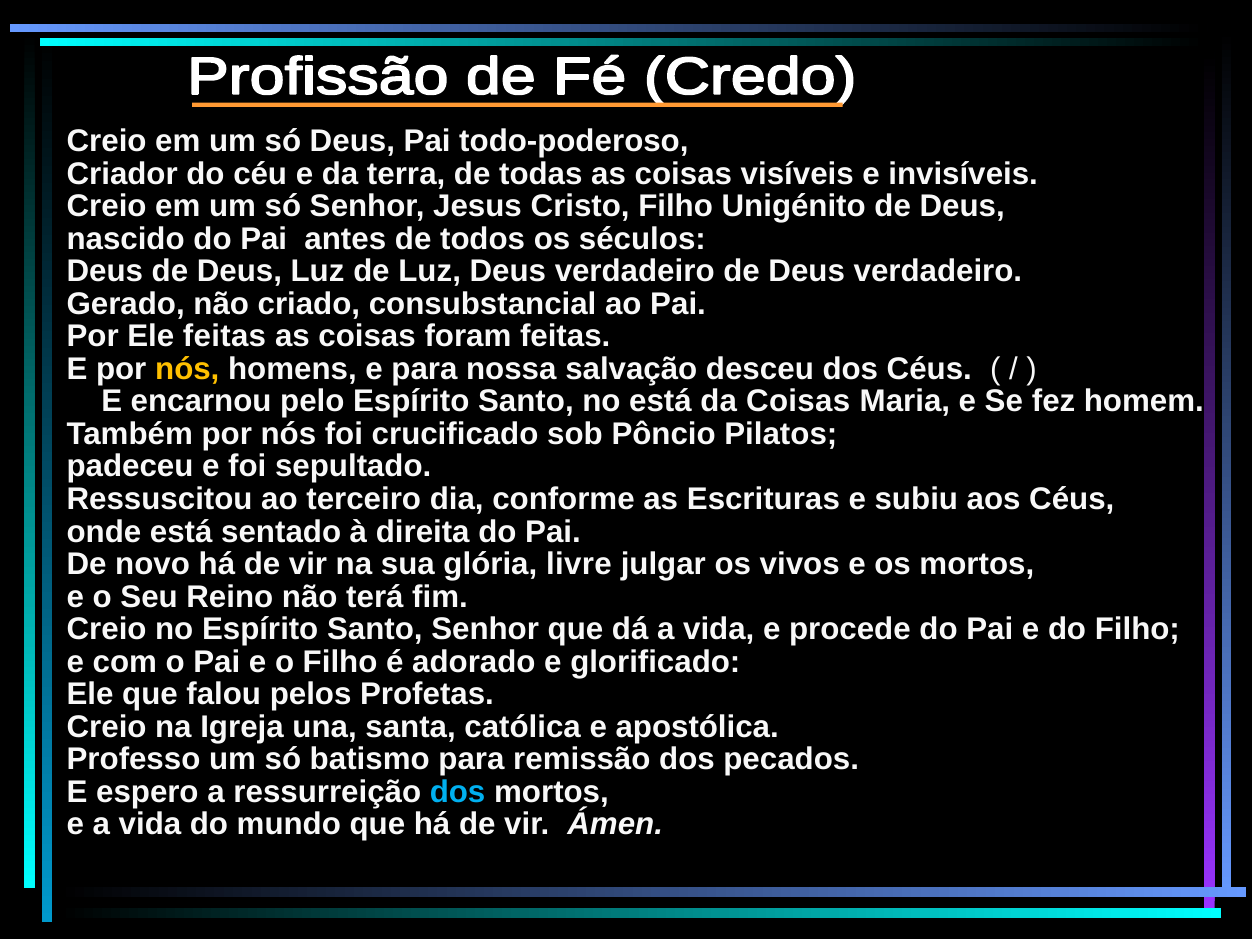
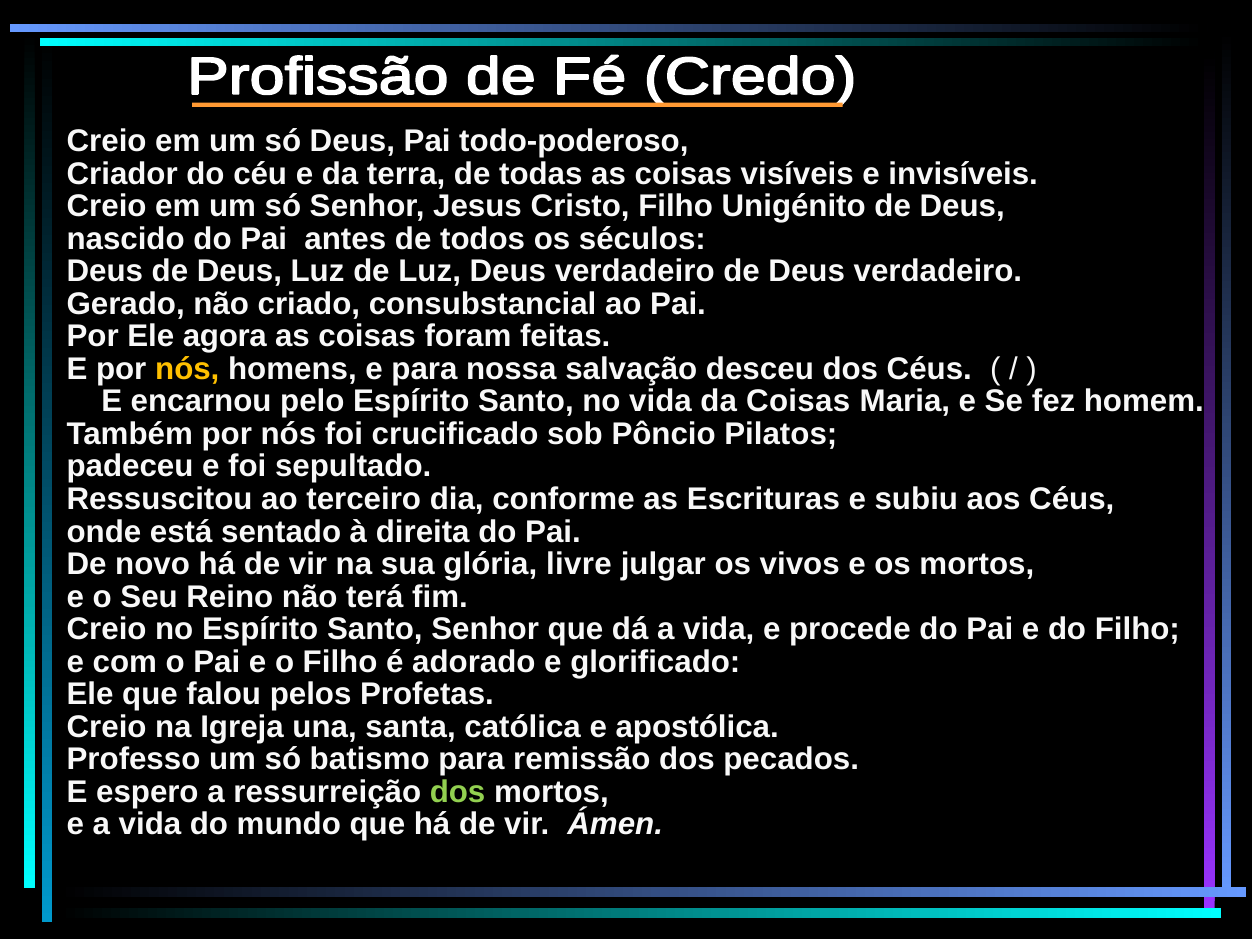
Ele feitas: feitas -> agora (225, 336)
no está: está -> vida (660, 402)
dos colour: light blue -> light green (458, 792)
